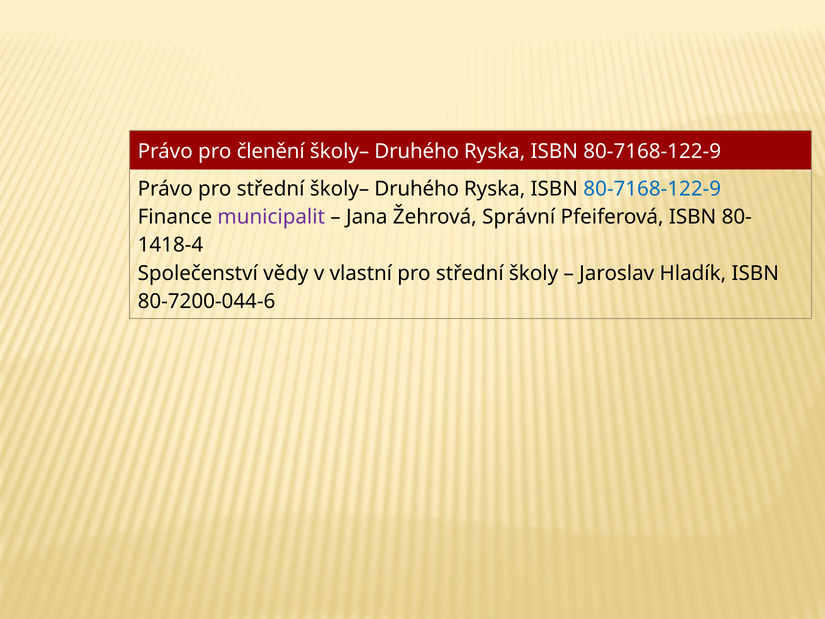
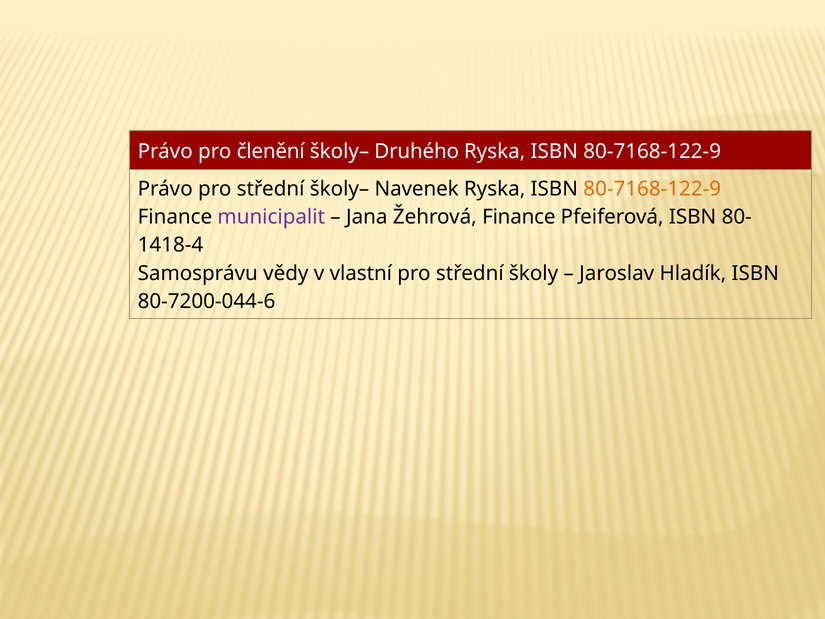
střední školy– Druhého: Druhého -> Navenek (417, 189)
80-7168-122-9 colour: blue -> orange (652, 189)
Žehrová Správní: Správní -> Finance (519, 217)
Společenství: Společenství -> Samosprávu (198, 273)
